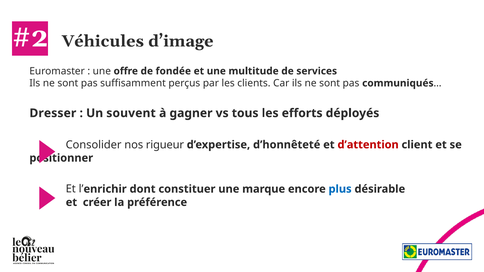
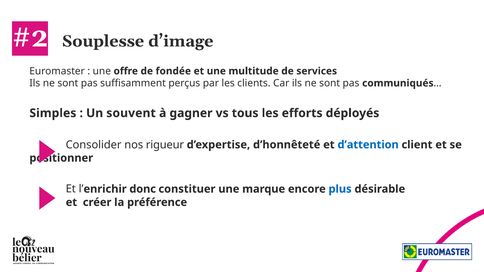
Véhicules: Véhicules -> Souplesse (103, 41)
Dresser: Dresser -> Simples (53, 113)
d’attention colour: red -> blue (368, 145)
dont: dont -> donc (143, 189)
